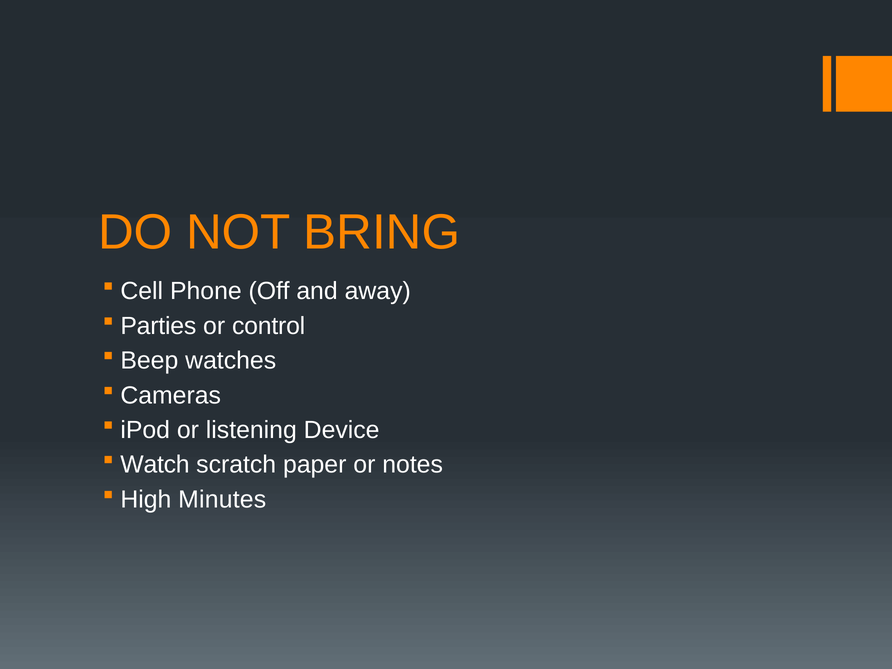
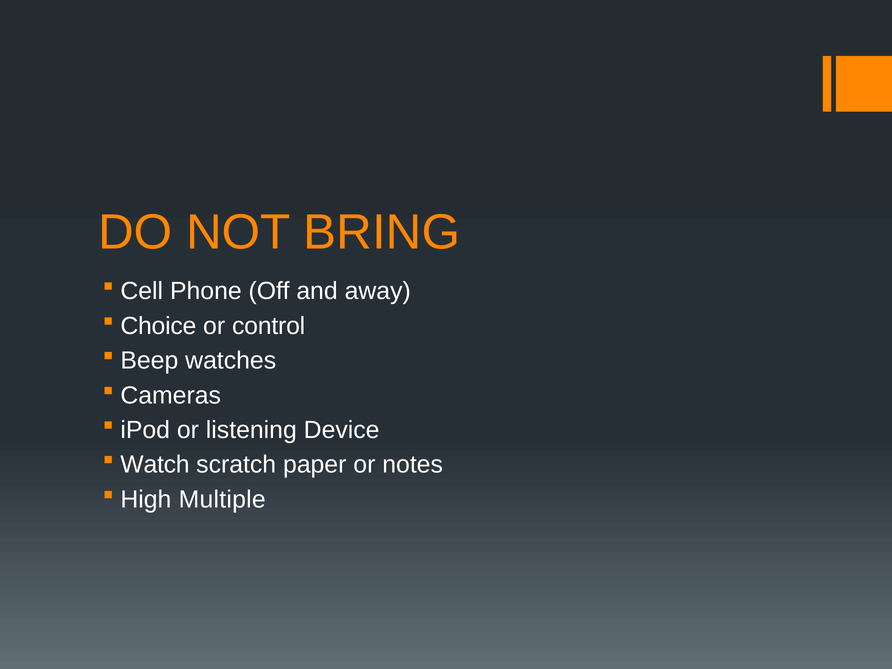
Parties: Parties -> Choice (158, 326)
Minutes: Minutes -> Multiple (222, 499)
